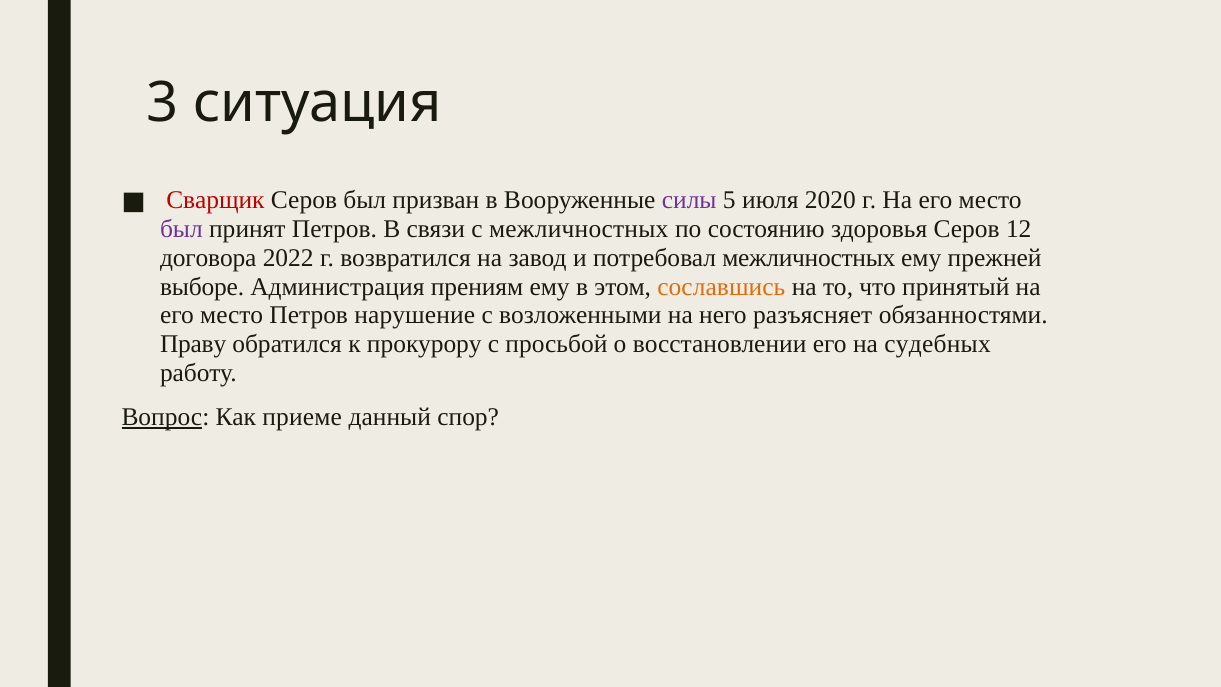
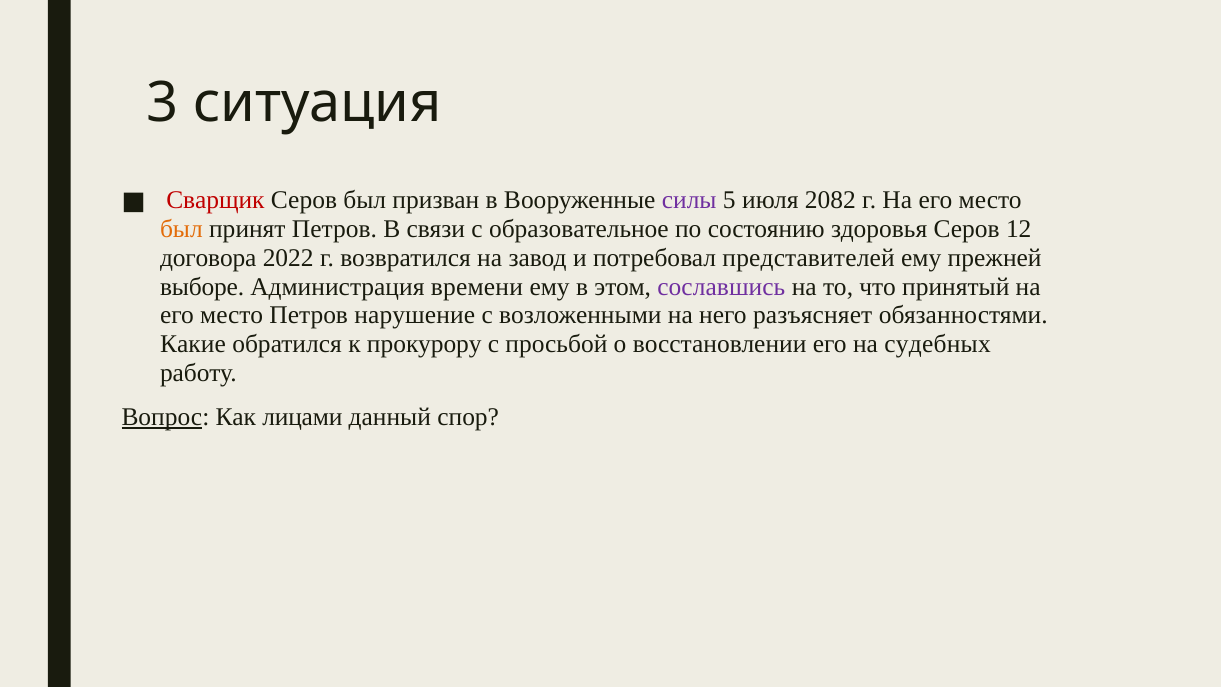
2020: 2020 -> 2082 (830, 201)
был colour: purple -> orange (181, 229)
с межличностных: межличностных -> образовательное (579, 229)
потребовал межличностных: межличностных -> представителей (809, 258)
прениям: прениям -> времени (477, 287)
сославшись colour: orange -> purple (721, 287)
Праву: Праву -> Какие (193, 344)
приеме: приеме -> лицами (302, 417)
